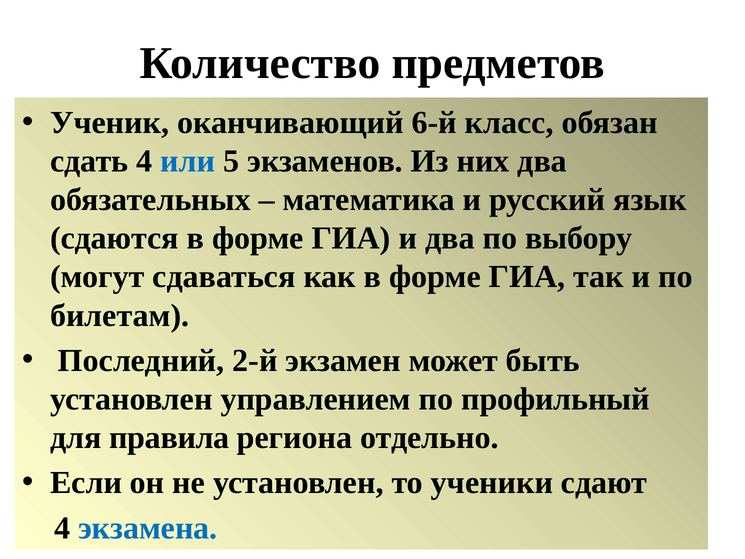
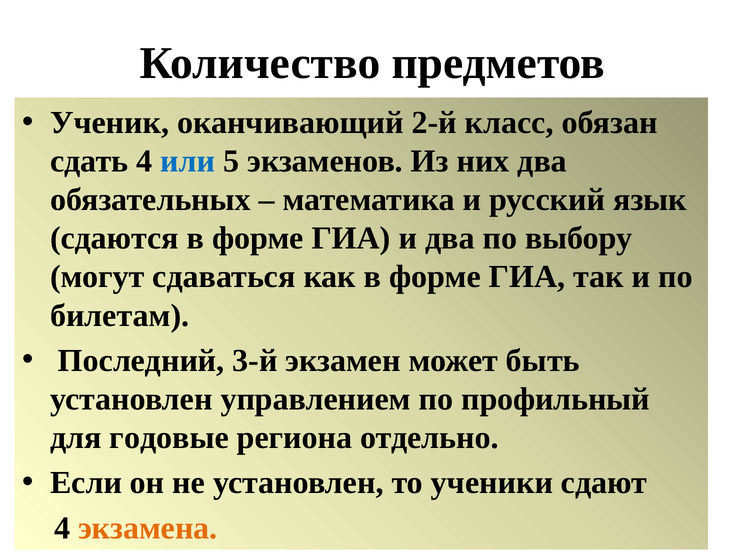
6-й: 6-й -> 2-й (434, 123)
2-й: 2-й -> 3-й (255, 360)
правила: правила -> годовые (169, 437)
экзамена colour: blue -> orange (148, 528)
